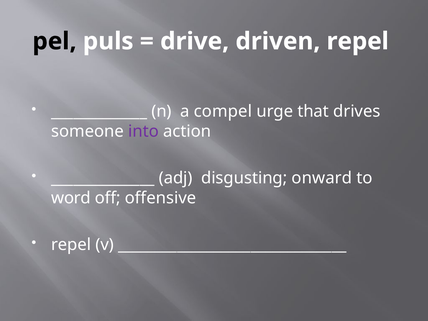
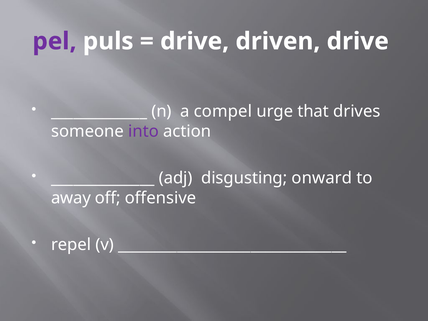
pel colour: black -> purple (54, 41)
driven repel: repel -> drive (358, 41)
word: word -> away (71, 198)
